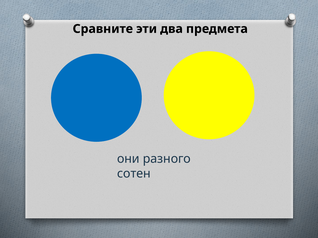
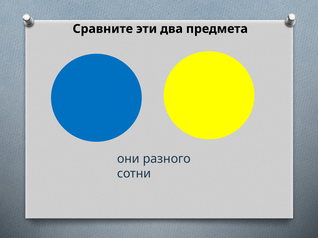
сотен: сотен -> сотни (134, 174)
